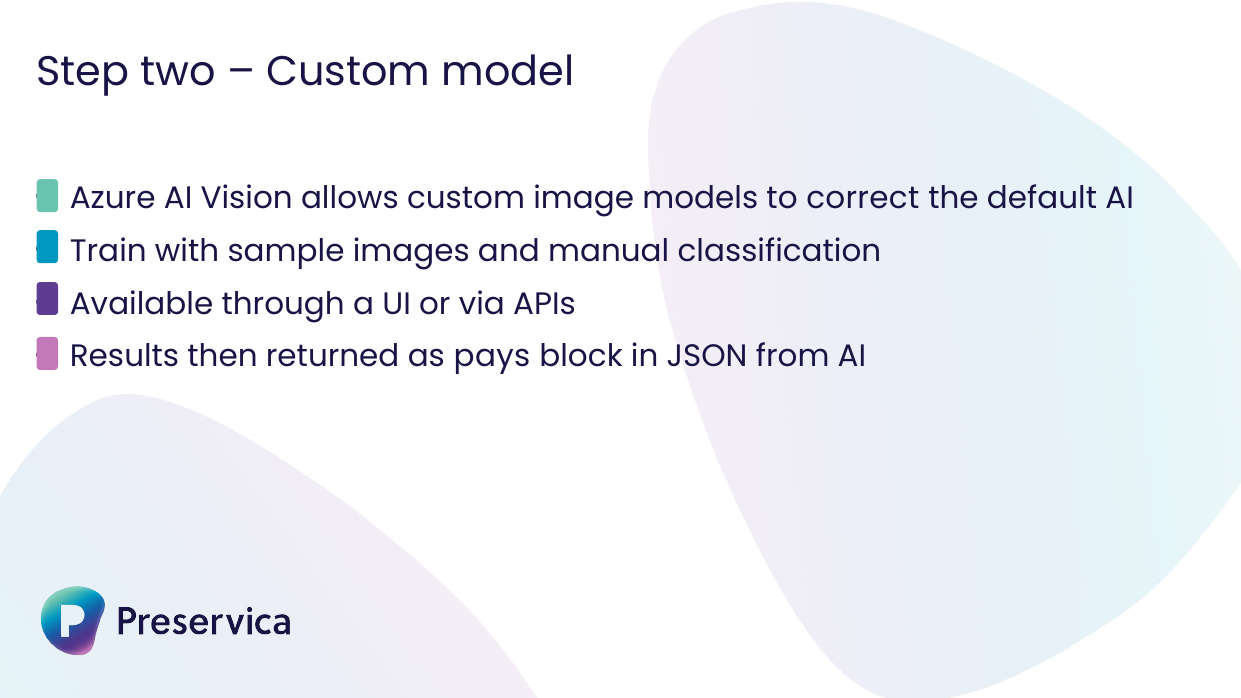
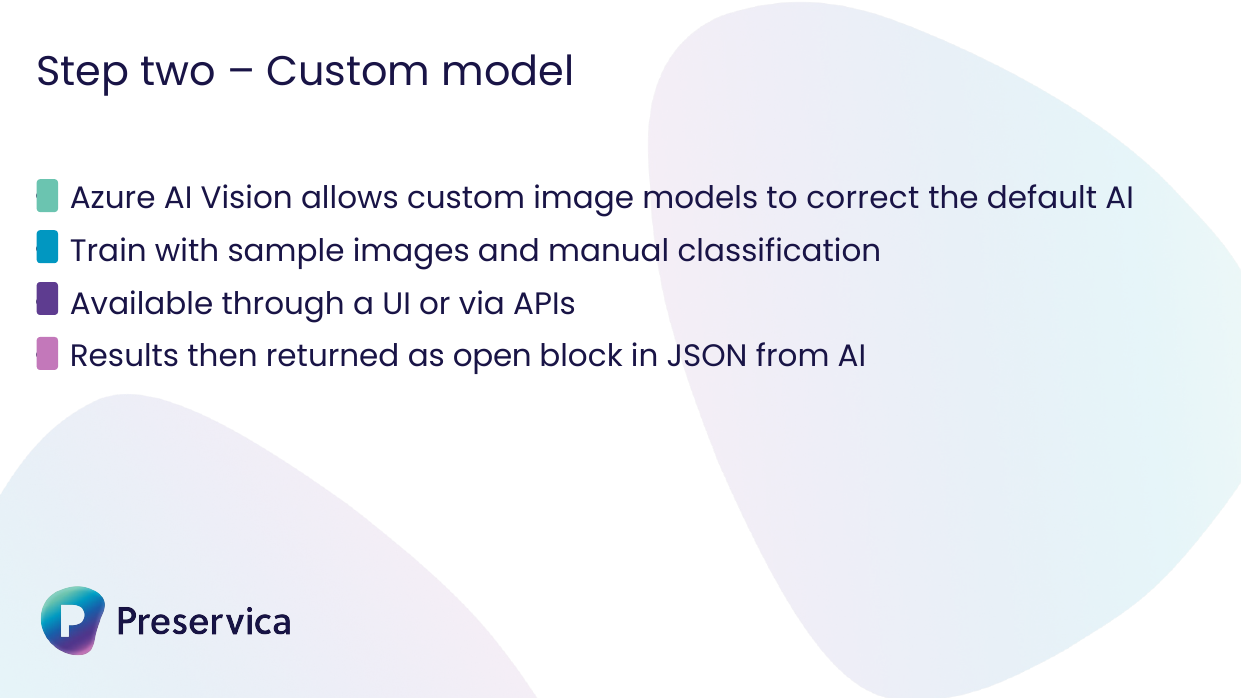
pays: pays -> open (492, 357)
